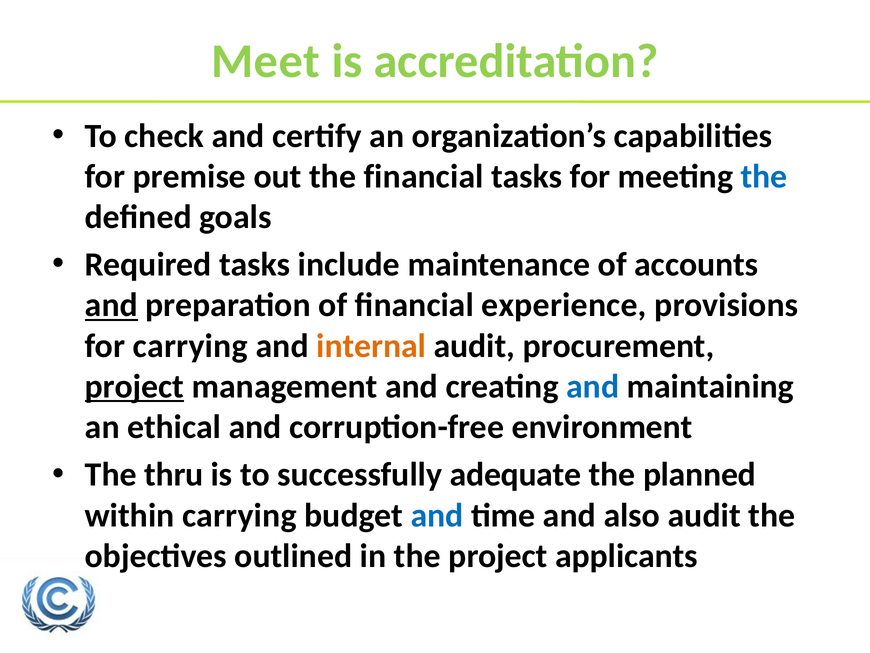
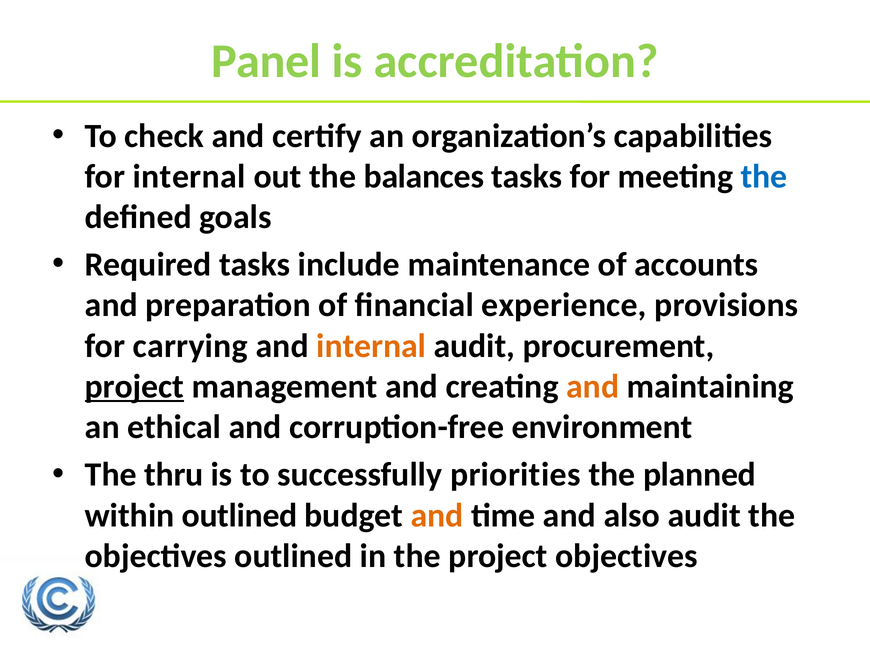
Meet: Meet -> Panel (266, 61)
for premise: premise -> internal (189, 176)
the financial: financial -> balances (424, 176)
and underline: present -> none (111, 305)
and colour: blue -> orange (593, 386)
adequate: adequate -> priorities (515, 474)
within carrying: carrying -> outlined (240, 515)
and colour: blue -> orange (437, 515)
project applicants: applicants -> objectives (627, 556)
